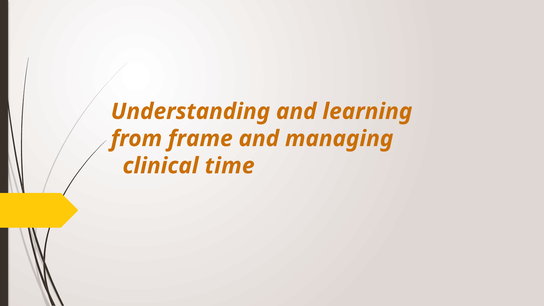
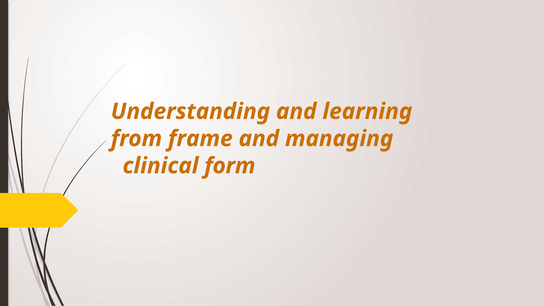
time: time -> form (230, 166)
